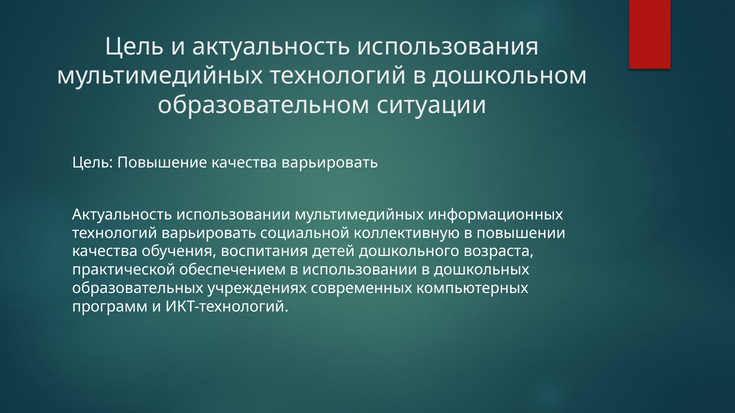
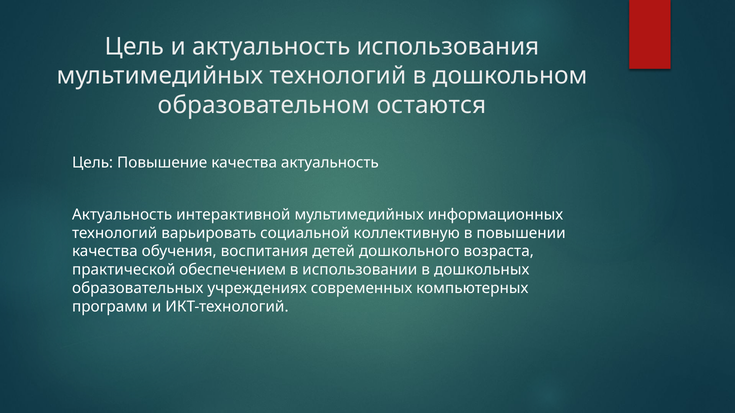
ситуации: ситуации -> остаются (432, 105)
качества варьировать: варьировать -> актуальность (330, 163)
Актуальность использовании: использовании -> интерактивной (233, 215)
